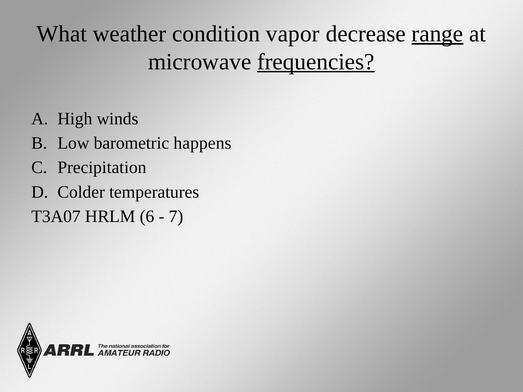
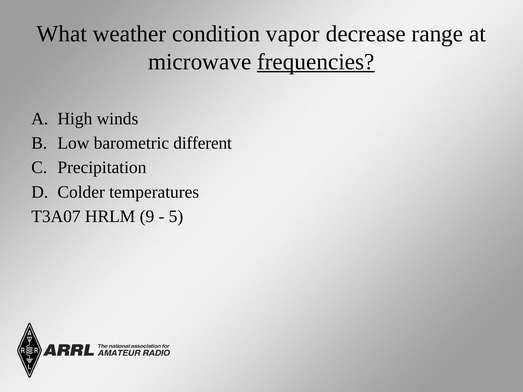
range underline: present -> none (437, 34)
happens: happens -> different (203, 143)
6: 6 -> 9 (147, 216)
7: 7 -> 5 (176, 216)
